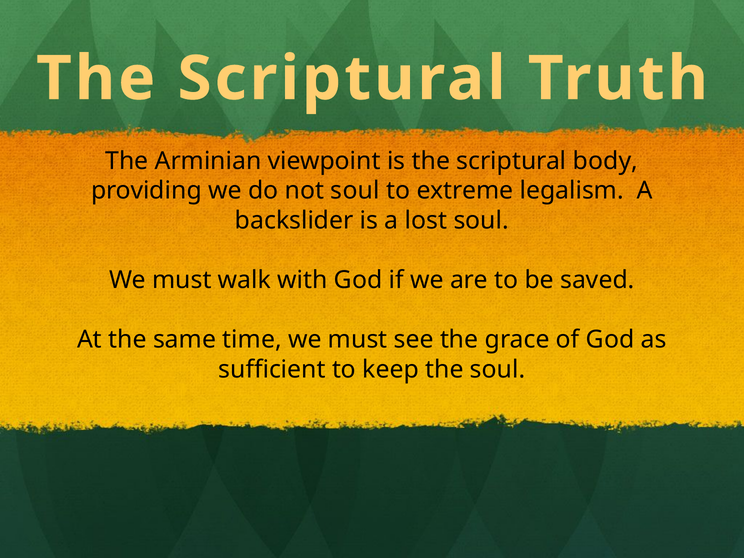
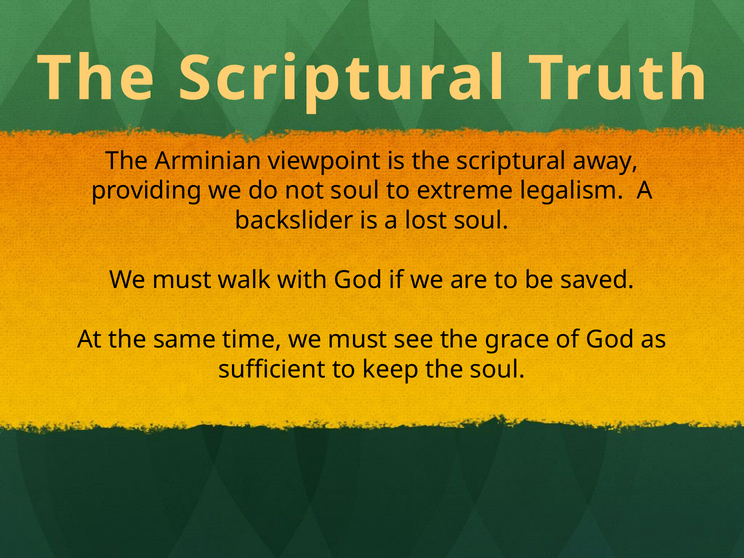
body: body -> away (606, 161)
